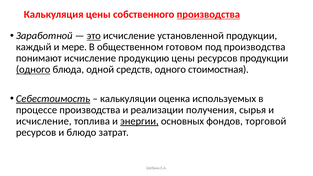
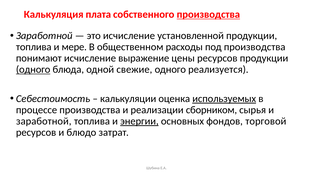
Калькуляция цены: цены -> плата (98, 14)
это underline: present -> none (94, 36)
каждый: каждый -> топлива (34, 47)
готовом: готовом -> расходы (184, 47)
продукцию: продукцию -> выражение (144, 58)
средств: средств -> свежие (134, 70)
стоимостная: стоимостная -> реализуется (218, 70)
Себестоимость underline: present -> none (53, 99)
используемых underline: none -> present (224, 99)
получения: получения -> сборником (211, 110)
исчисление: исчисление -> заработной (44, 121)
